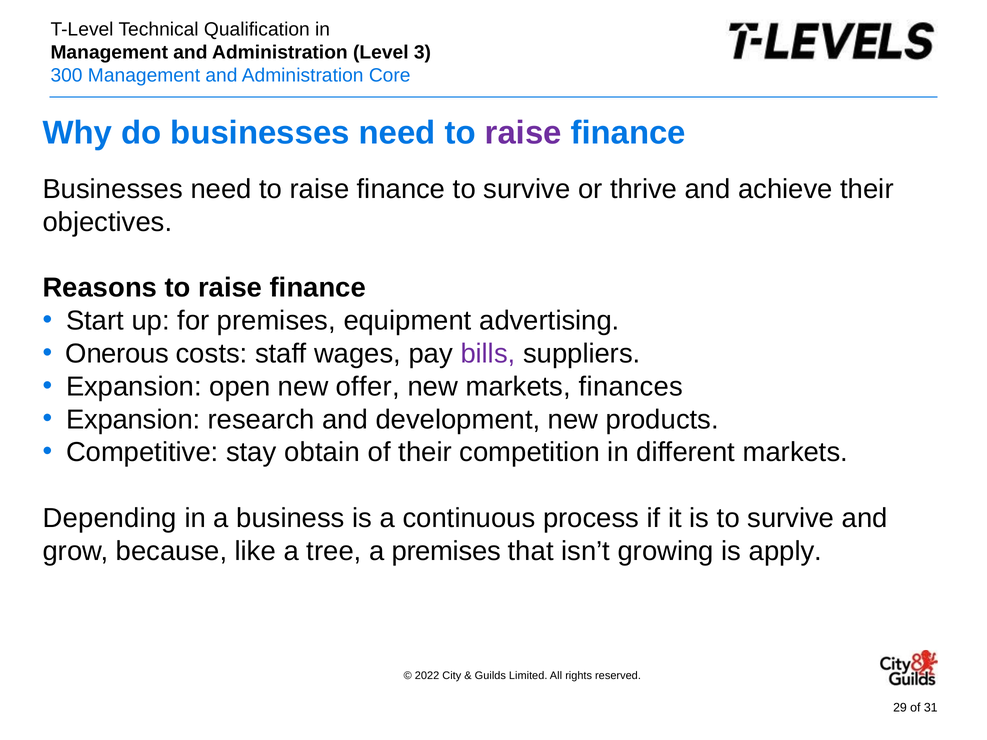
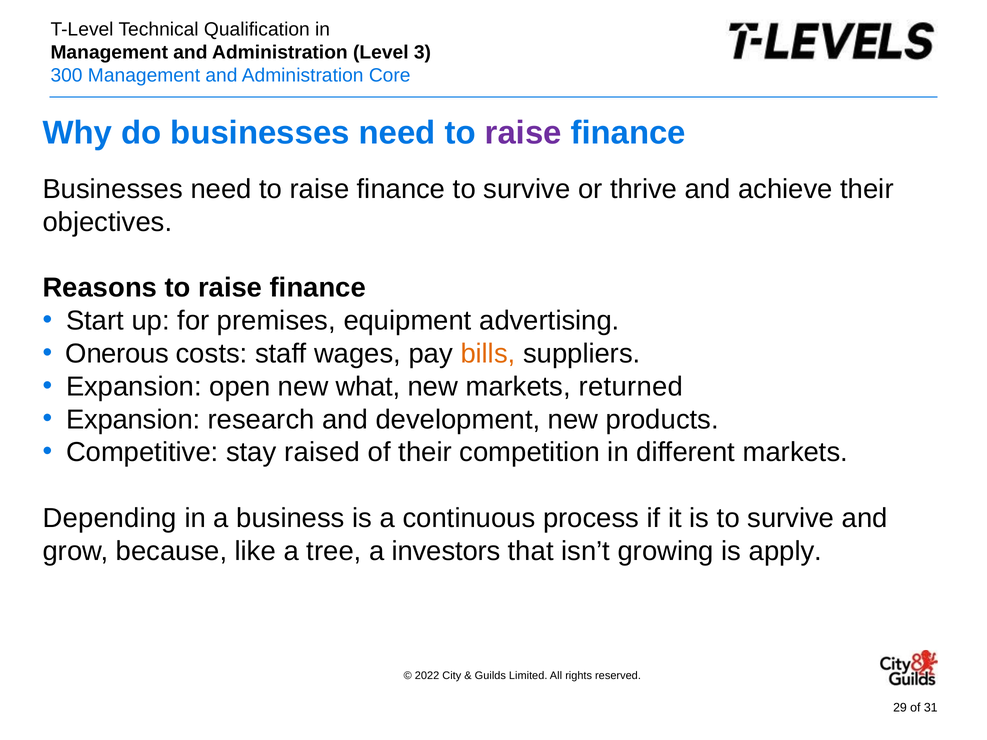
bills colour: purple -> orange (488, 354)
offer: offer -> what (368, 387)
finances: finances -> returned (631, 387)
obtain: obtain -> raised (322, 453)
a premises: premises -> investors (446, 551)
